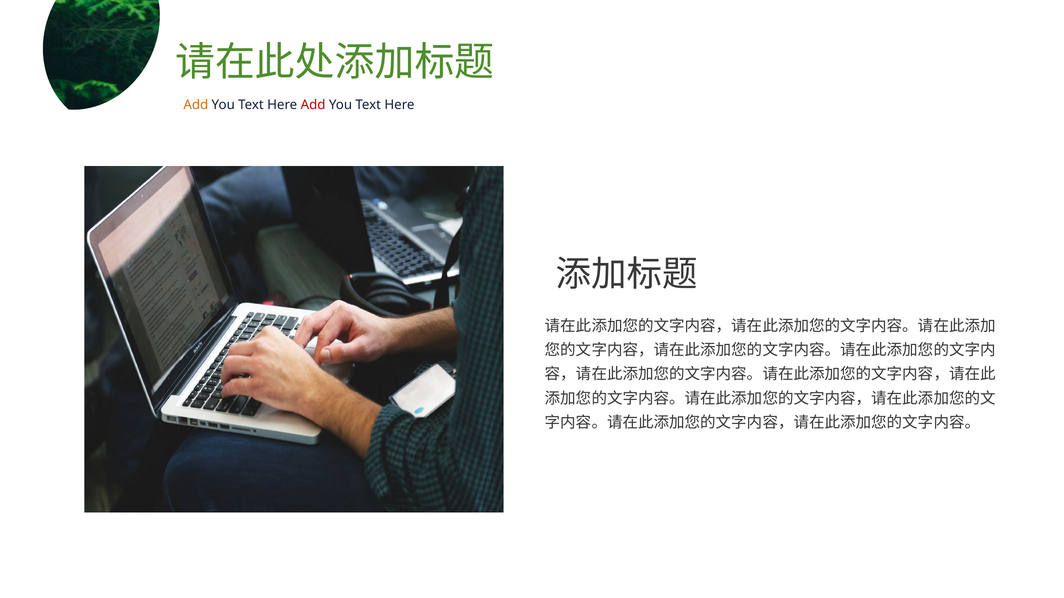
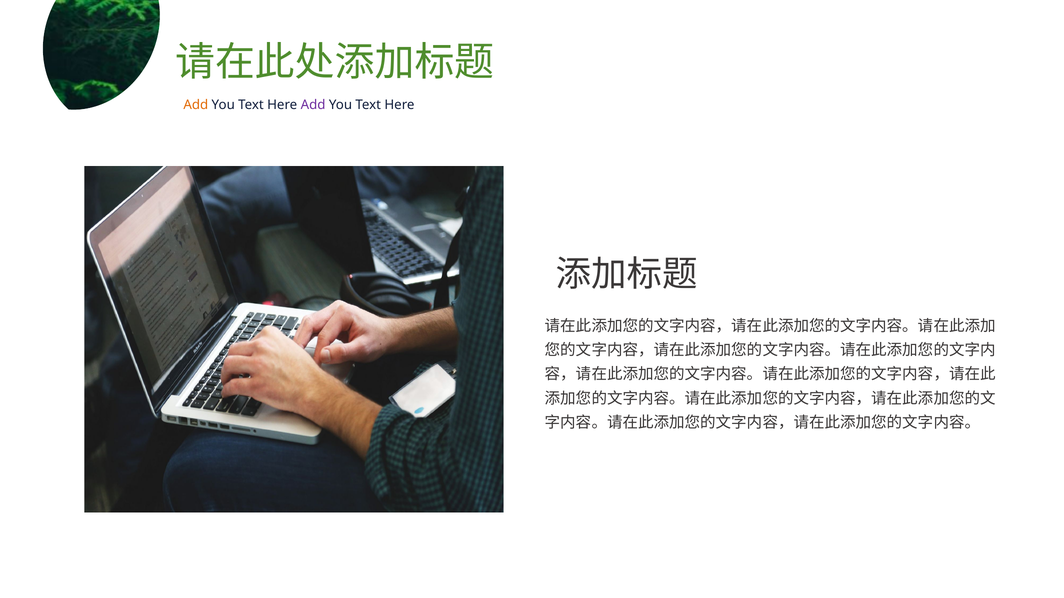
Add colour: red -> purple (313, 105)
